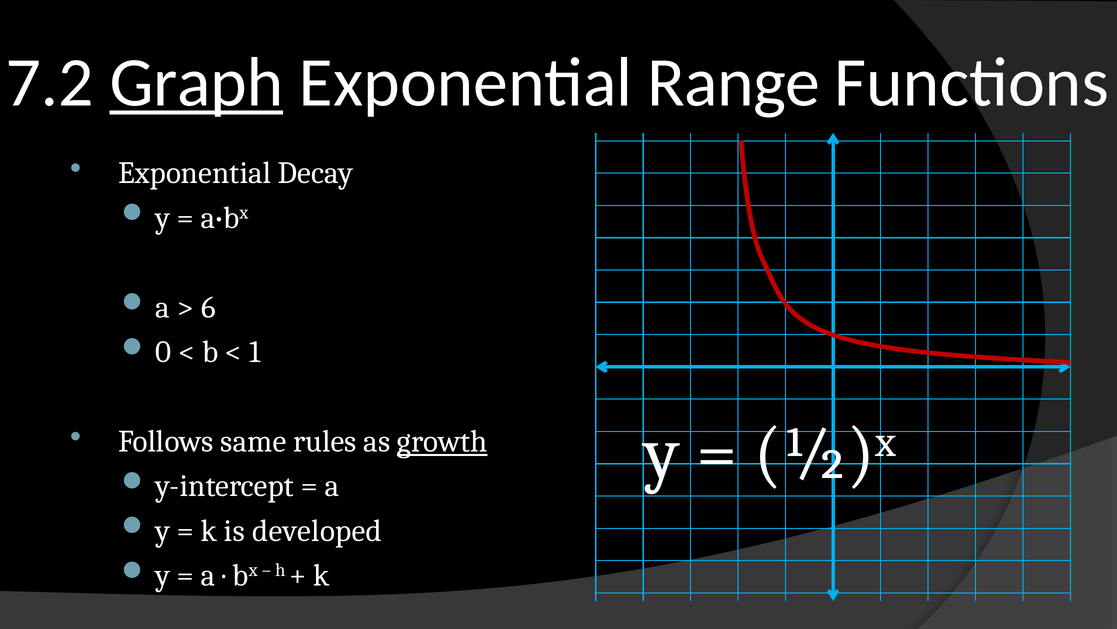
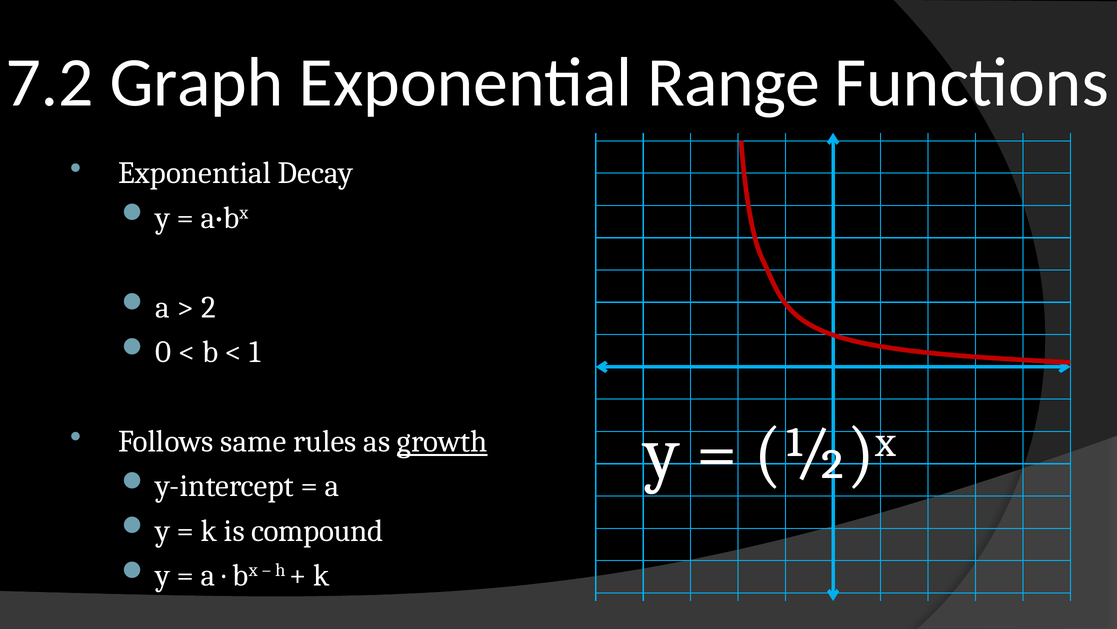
Graph underline: present -> none (197, 82)
6: 6 -> 2 (208, 307)
developed: developed -> compound (317, 530)
